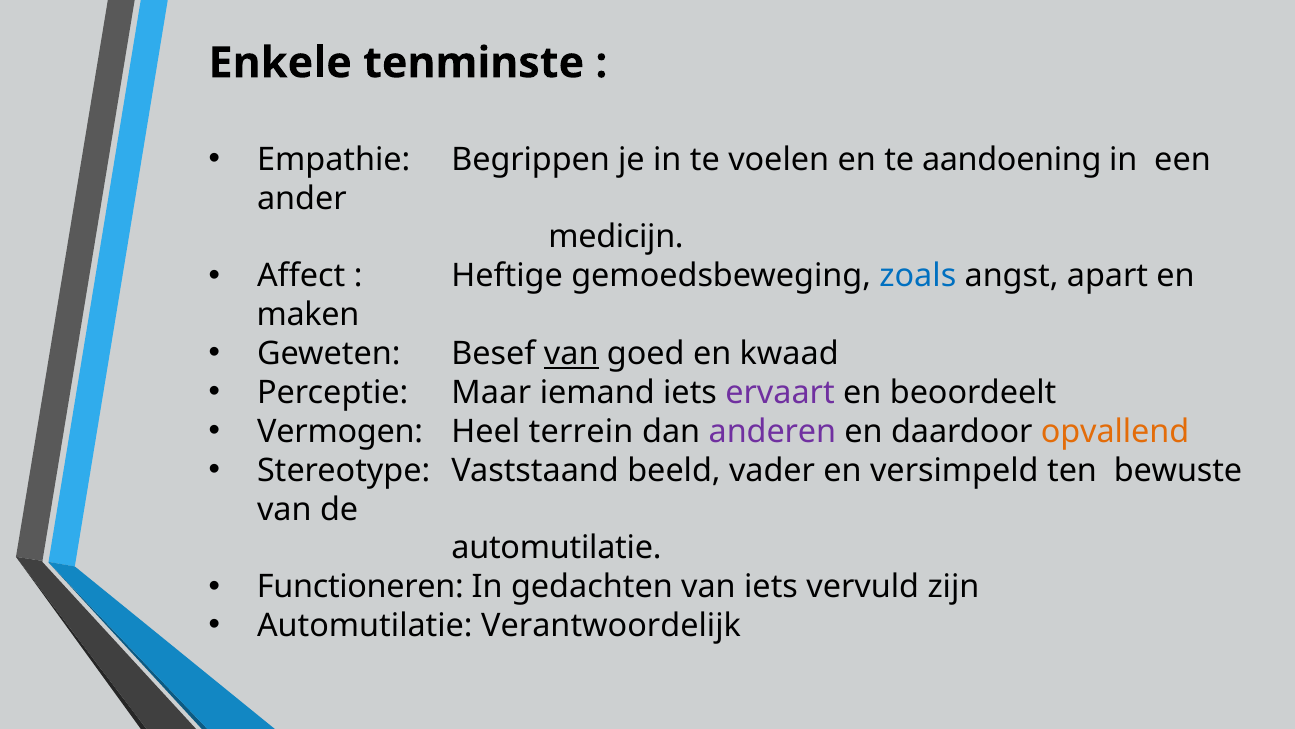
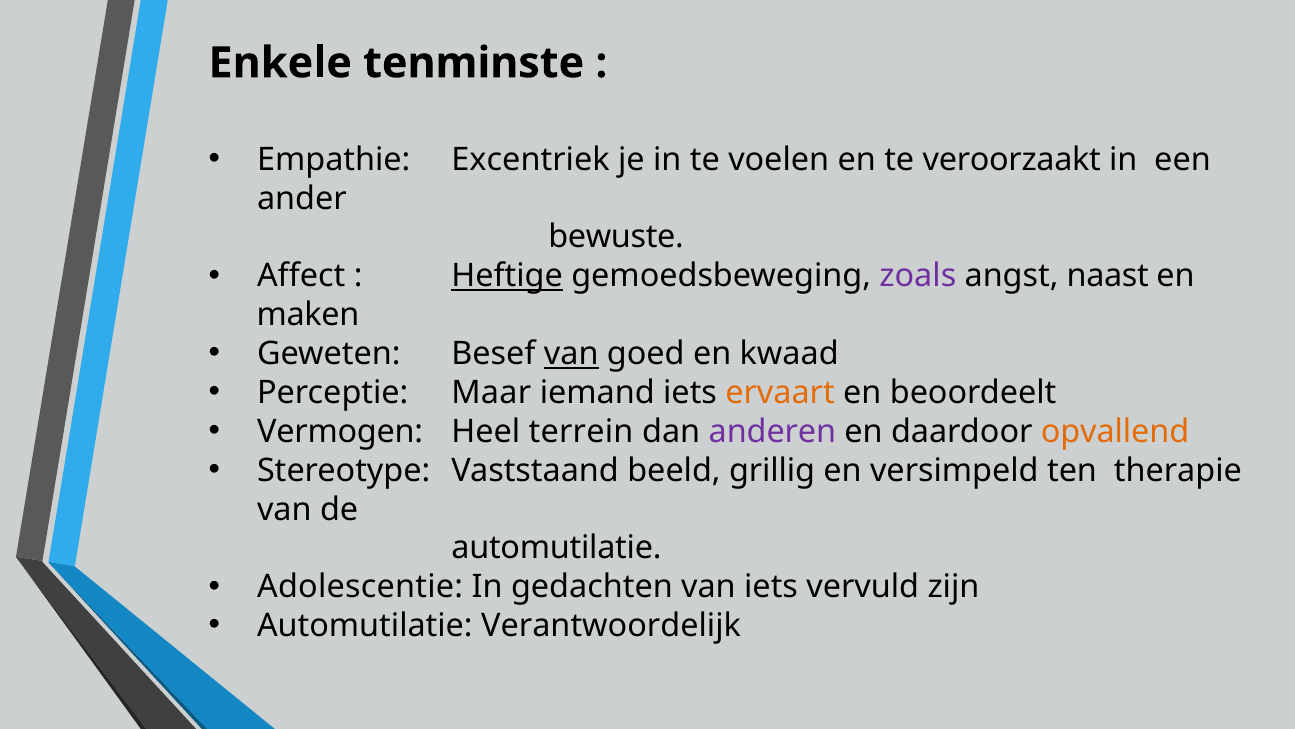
Begrippen: Begrippen -> Excentriek (531, 159)
aandoening: aandoening -> veroorzaakt (1012, 159)
medicijn: medicijn -> bewuste (616, 237)
Heftige underline: none -> present (507, 276)
zoals colour: blue -> purple (918, 276)
apart: apart -> naast (1108, 276)
ervaart colour: purple -> orange (780, 392)
vader: vader -> grillig (772, 470)
bewuste: bewuste -> therapie (1178, 470)
Functioneren: Functioneren -> Adolescentie (360, 587)
